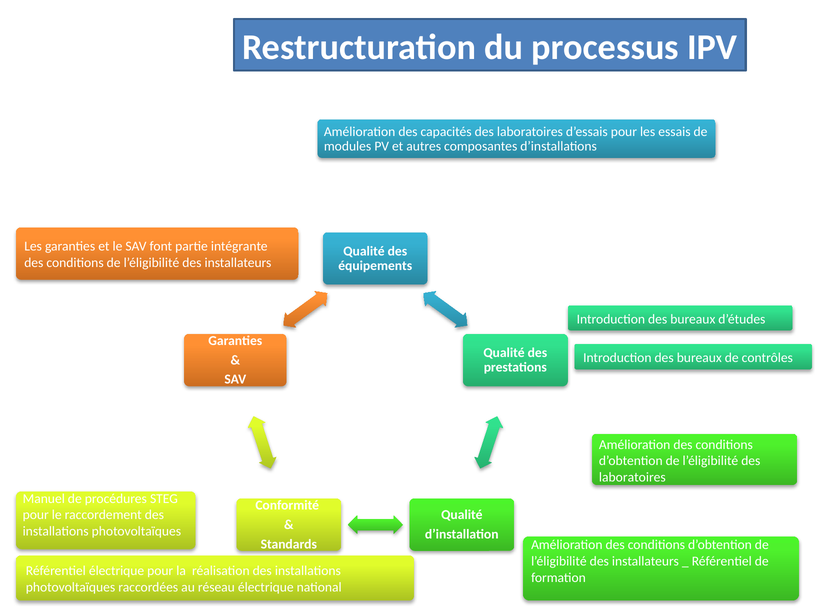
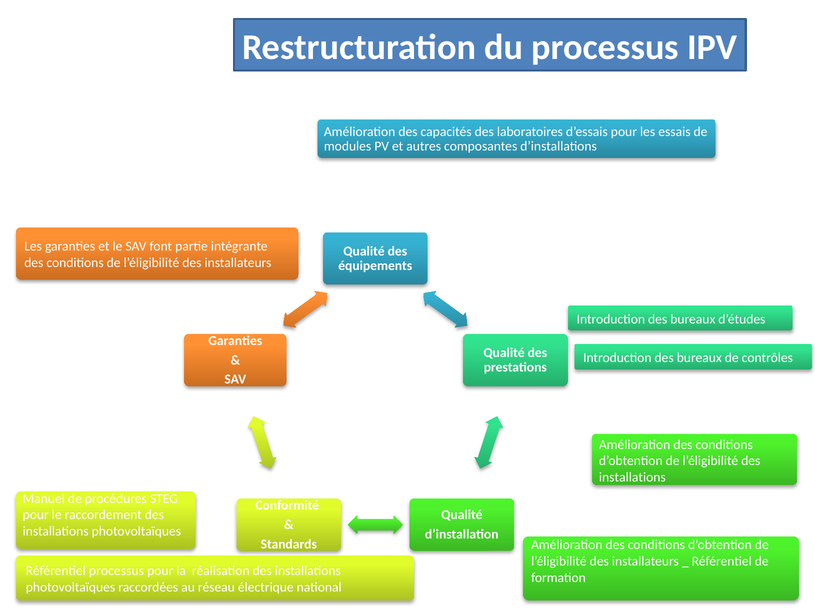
laboratoires: laboratoires -> installations (632, 477)
Référentiel électrique: électrique -> processus (116, 571)
